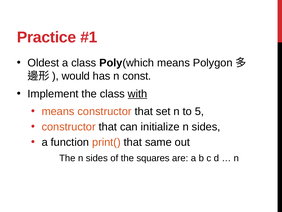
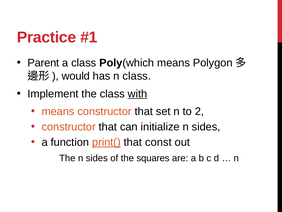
Oldest: Oldest -> Parent (43, 63)
n const: const -> class (137, 76)
5: 5 -> 2 (199, 111)
print( underline: none -> present (106, 142)
same: same -> const (158, 142)
